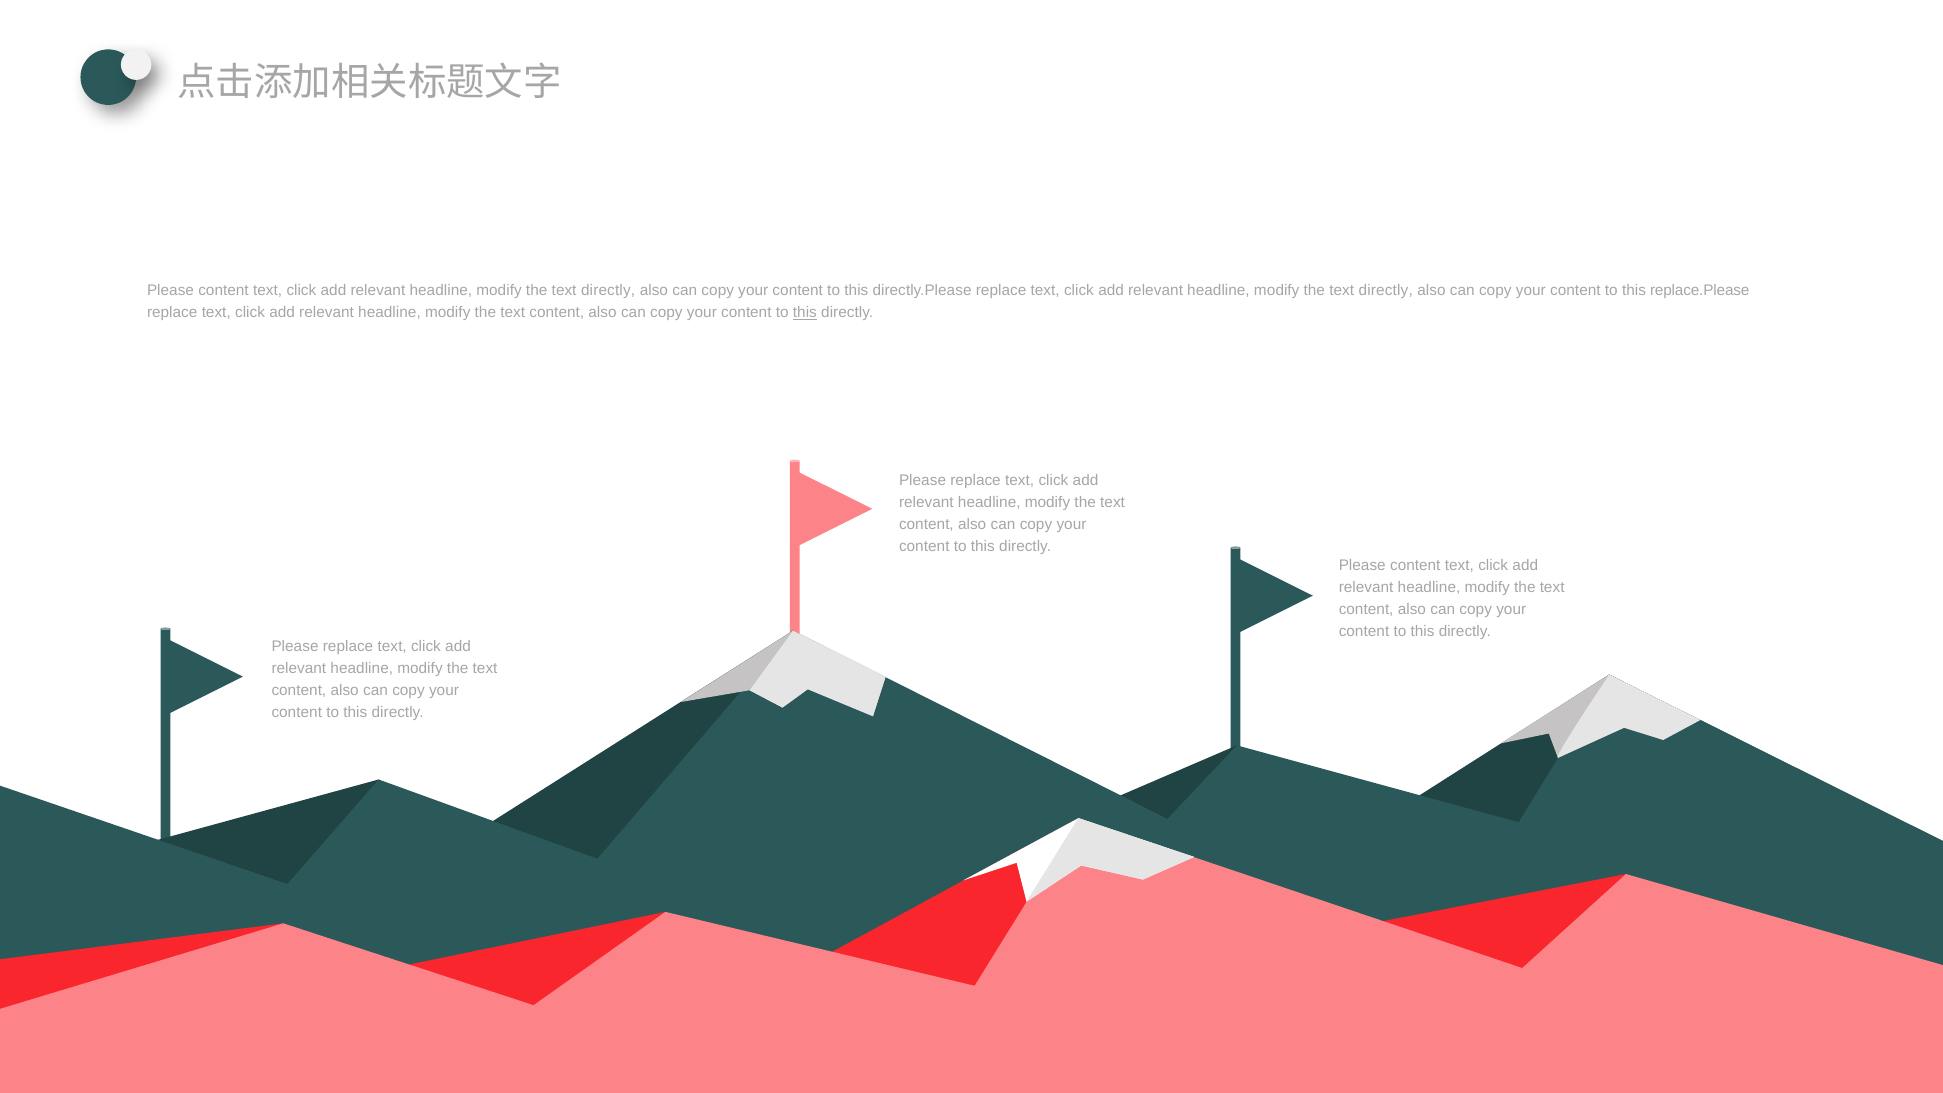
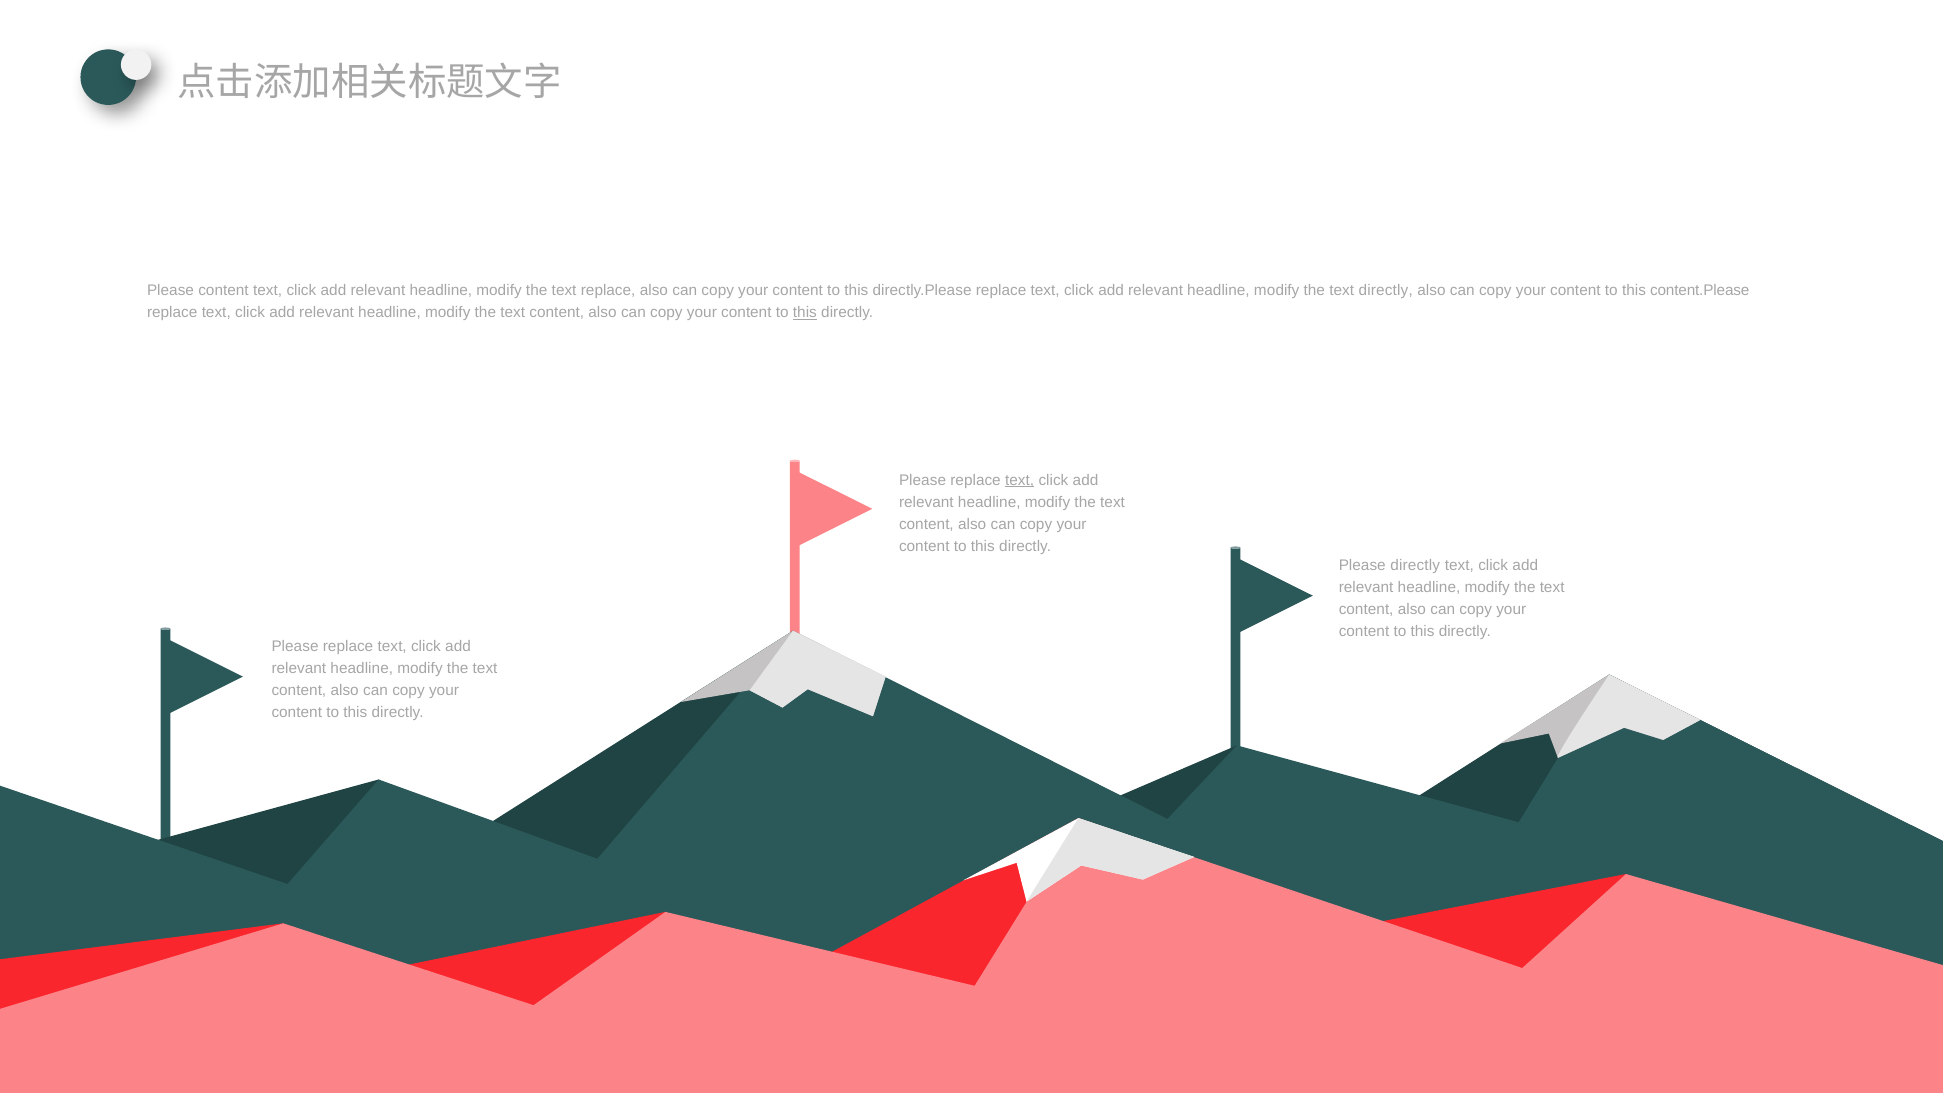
directly: directly -> replace (608, 291)
replace.Please: replace.Please -> content.Please (1700, 291)
text underline: none -> present (1020, 480)
content: content -> directly (1415, 565)
